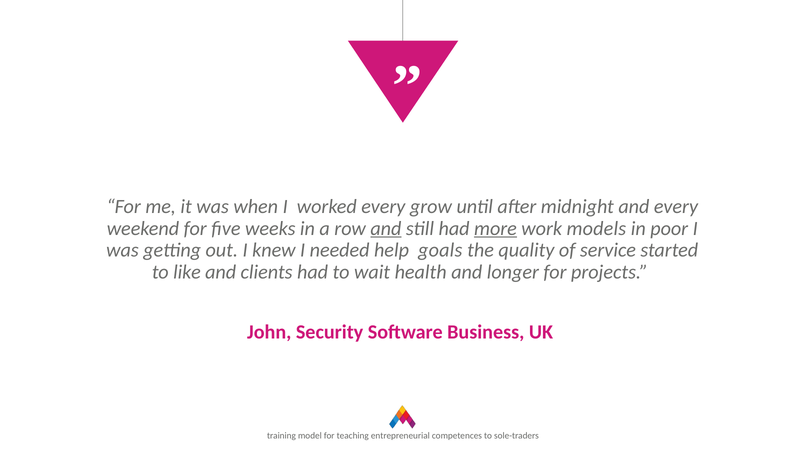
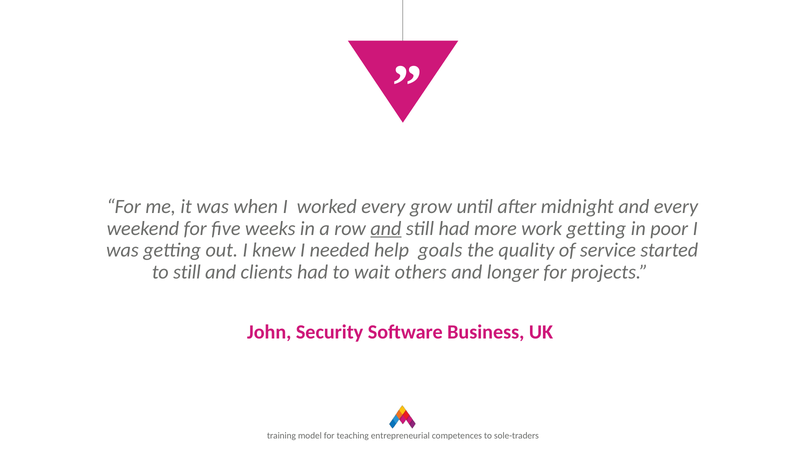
more underline: present -> none (495, 228)
work models: models -> getting (596, 228)
to like: like -> still (187, 272)
health: health -> others (421, 272)
